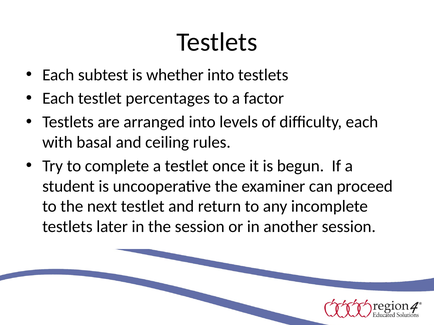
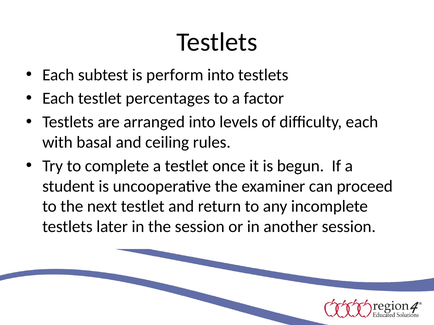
whether: whether -> perform (175, 75)
